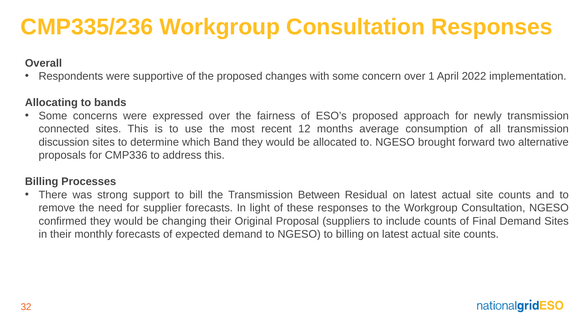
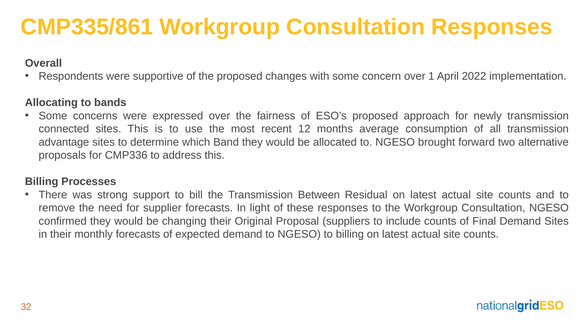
CMP335/236: CMP335/236 -> CMP335/861 (87, 27)
discussion: discussion -> advantage (64, 142)
